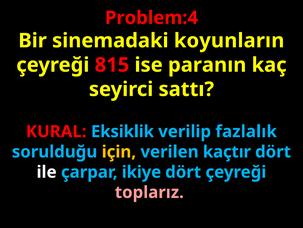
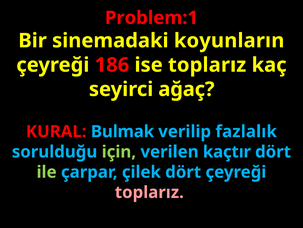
Problem:4: Problem:4 -> Problem:1 (151, 18)
815: 815 -> 186 (112, 65)
ise paranın: paranın -> toplarız (207, 65)
sattı: sattı -> ağaç (186, 89)
Eksiklik: Eksiklik -> Bulmak (122, 131)
için colour: yellow -> light green (119, 151)
ile colour: white -> light green (47, 172)
ikiye: ikiye -> çilek (141, 172)
